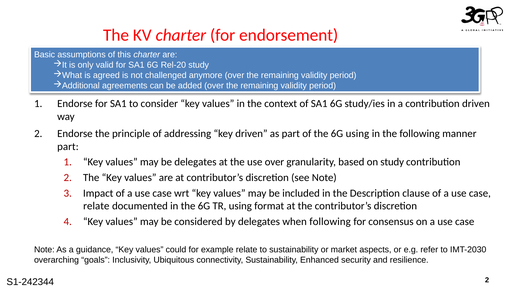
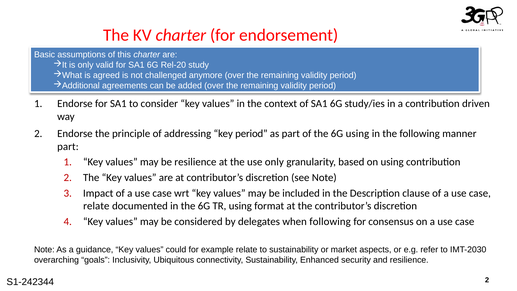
key driven: driven -> period (251, 134)
be delegates: delegates -> resilience (195, 162)
use over: over -> only (274, 162)
on study: study -> using (392, 162)
